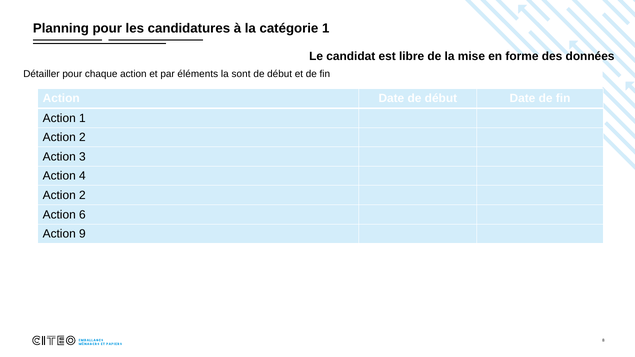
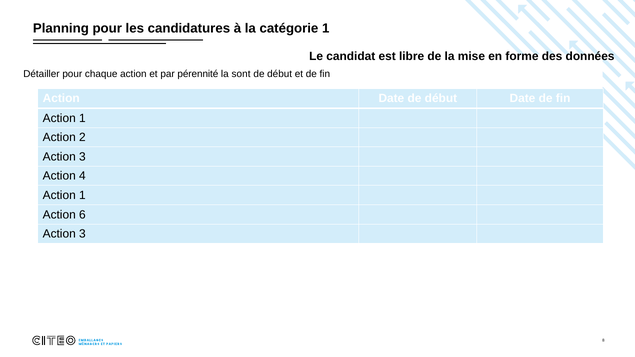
éléments: éléments -> pérennité (198, 74)
2: 2 -> 1 (82, 195)
9: 9 -> 3 (82, 234)
